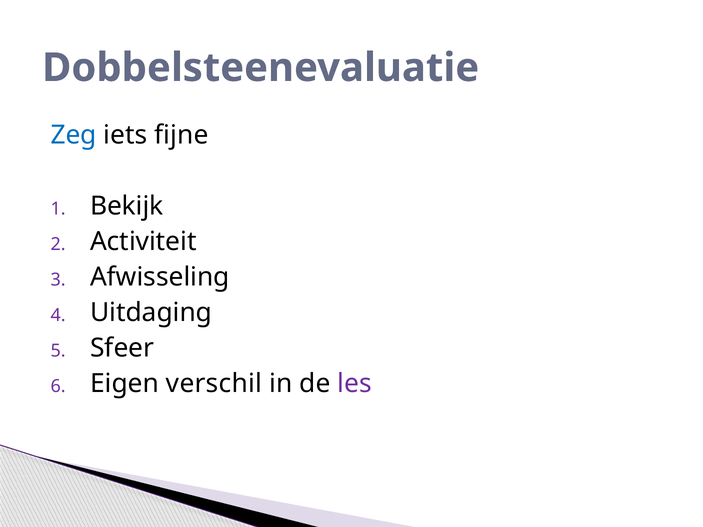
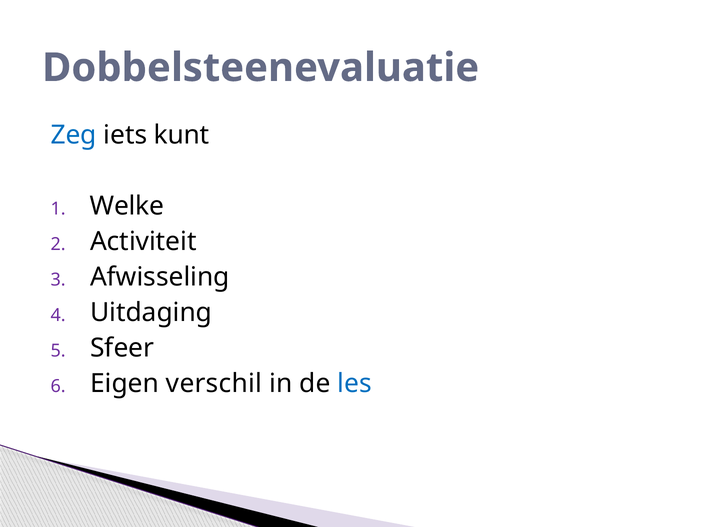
fijne: fijne -> kunt (181, 135)
Bekijk: Bekijk -> Welke (127, 206)
les colour: purple -> blue (355, 384)
